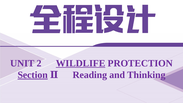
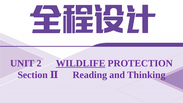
Section underline: present -> none (33, 75)
